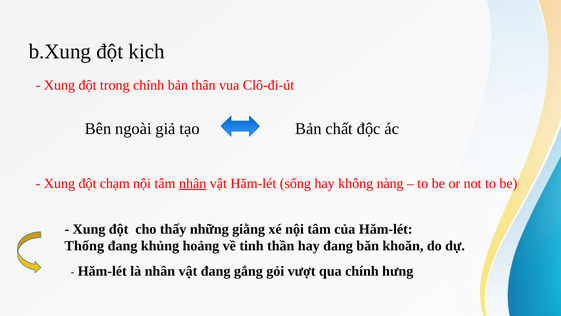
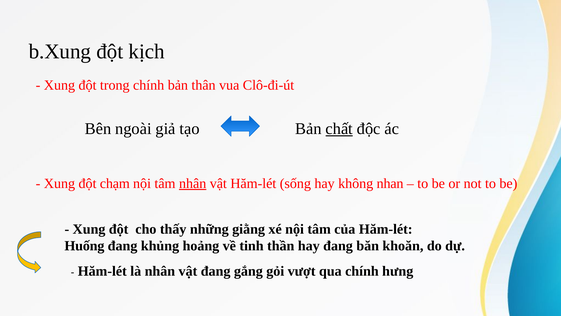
chất underline: none -> present (339, 129)
nàng: nàng -> nhan (390, 183)
Thống: Thống -> Huống (84, 246)
